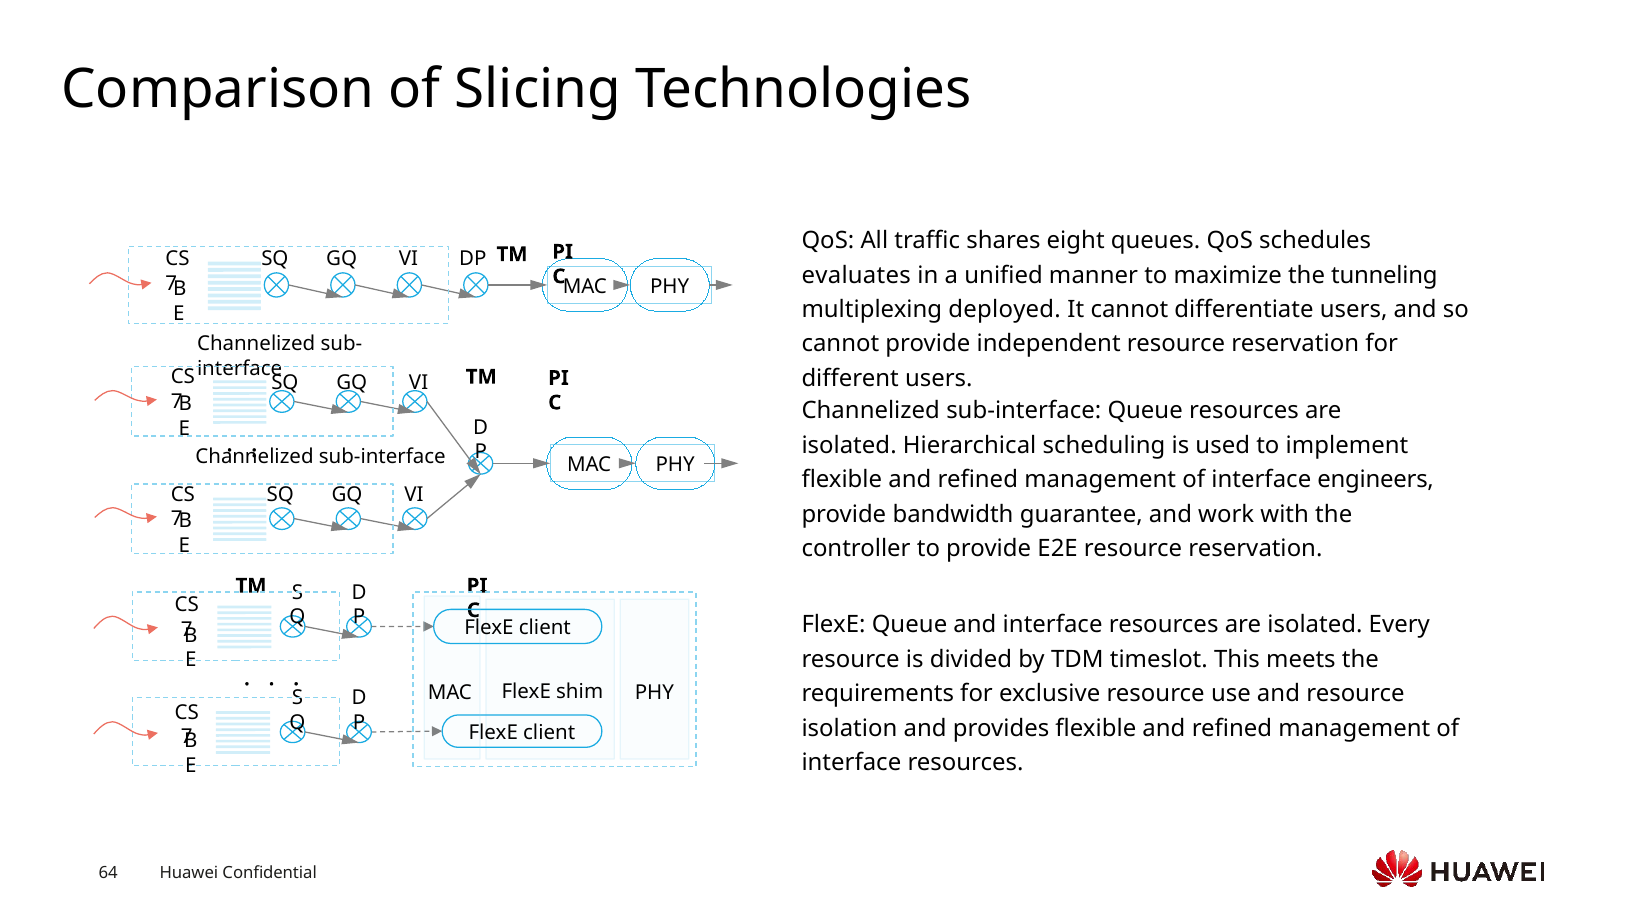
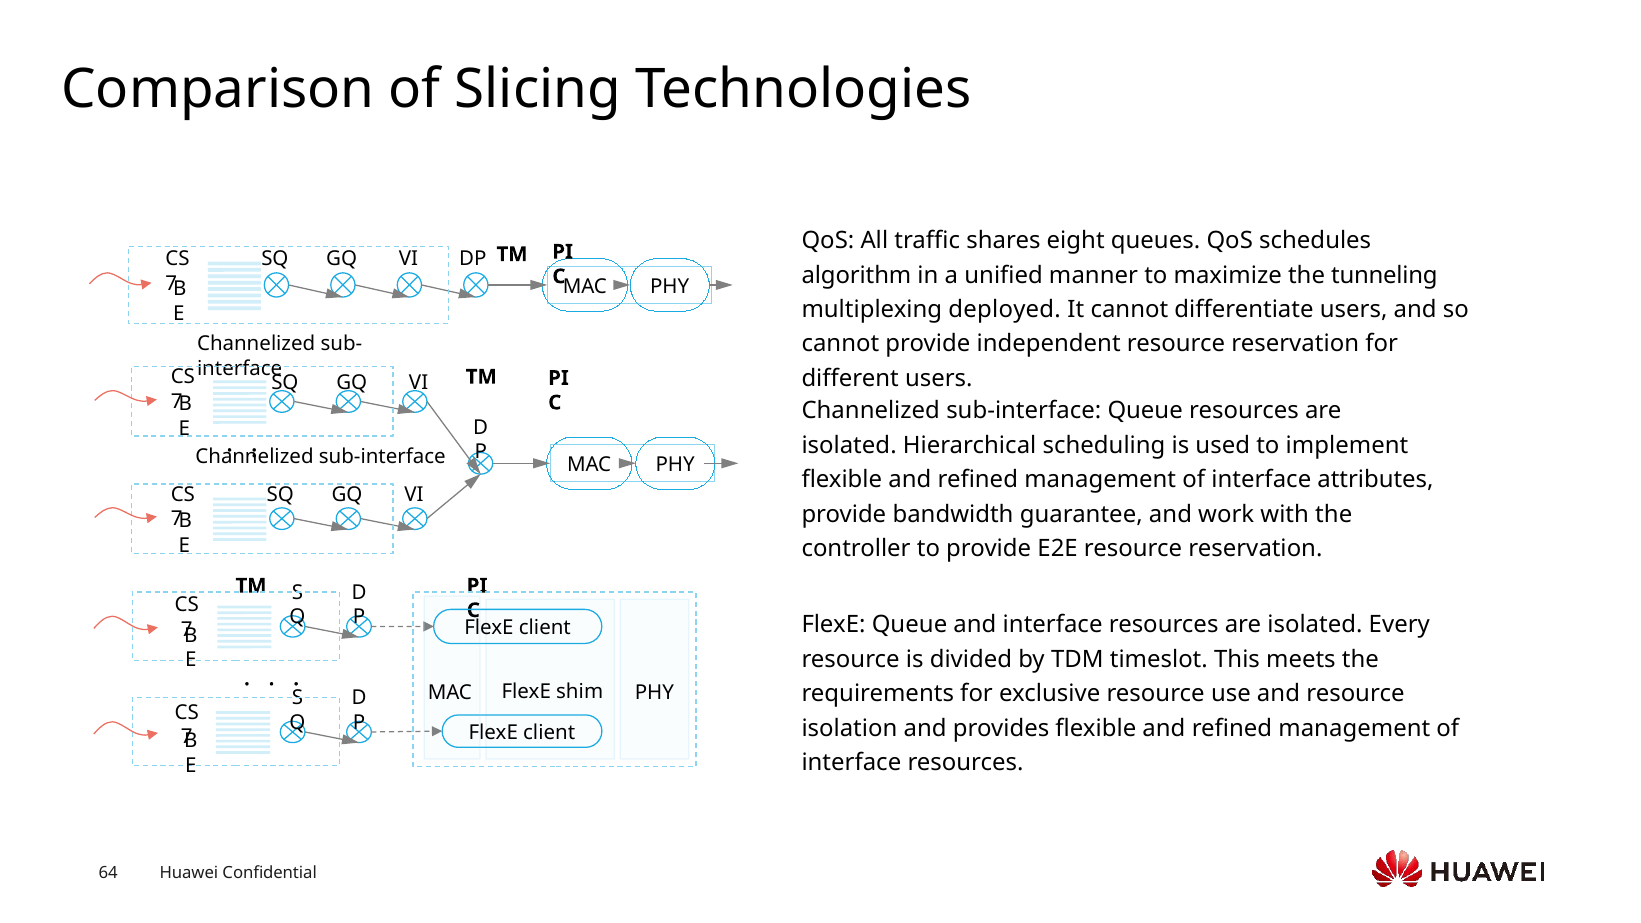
evaluates: evaluates -> algorithm (856, 275)
engineers: engineers -> attributes (1376, 480)
